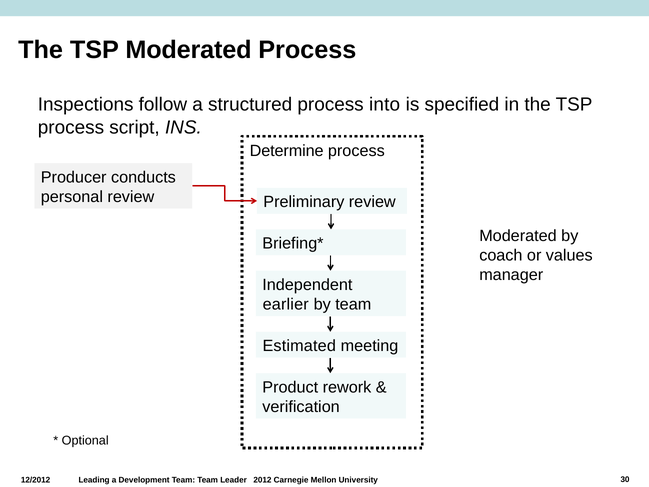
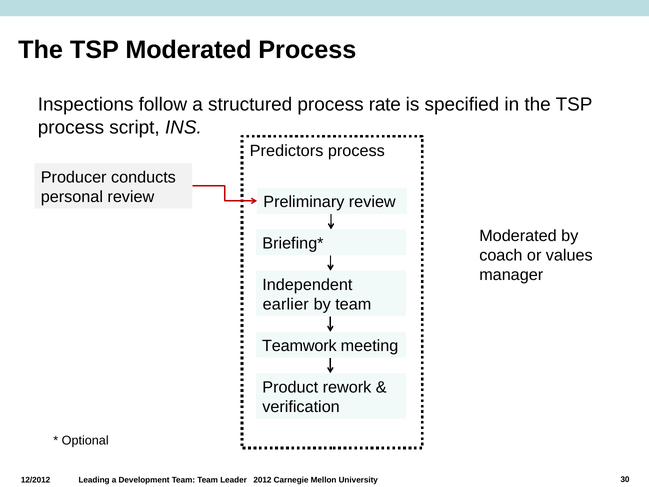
into: into -> rate (385, 105)
Determine: Determine -> Predictors (287, 151)
Estimated: Estimated -> Teamwork (299, 346)
